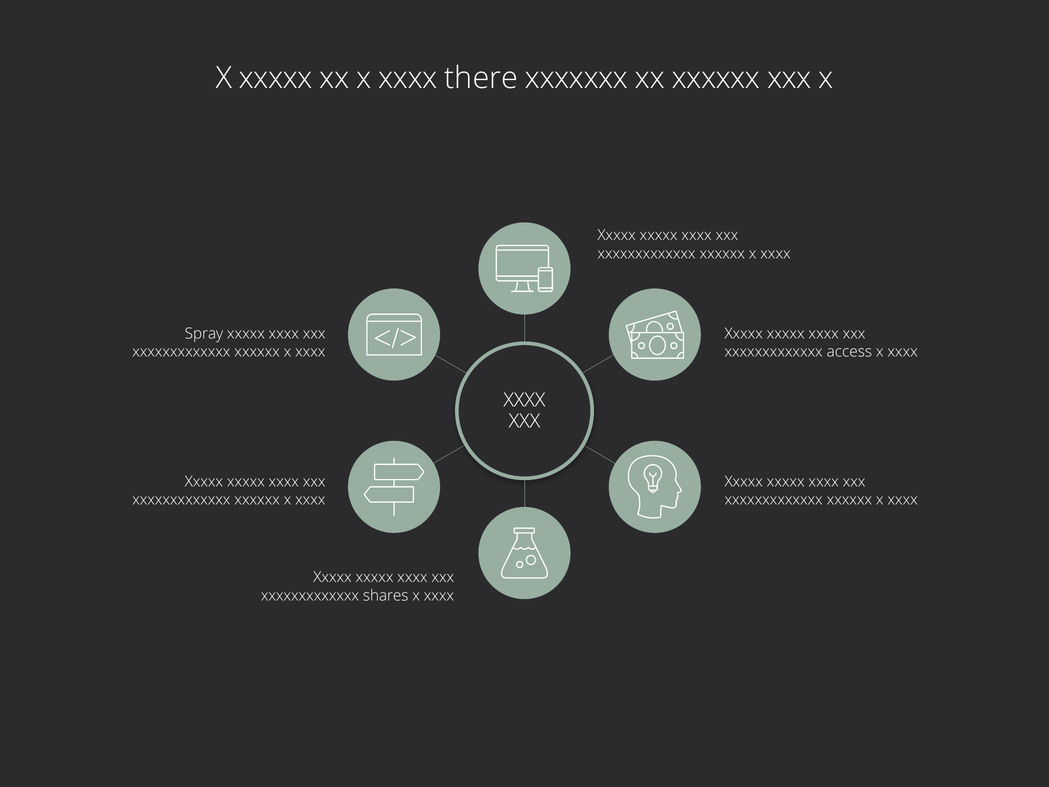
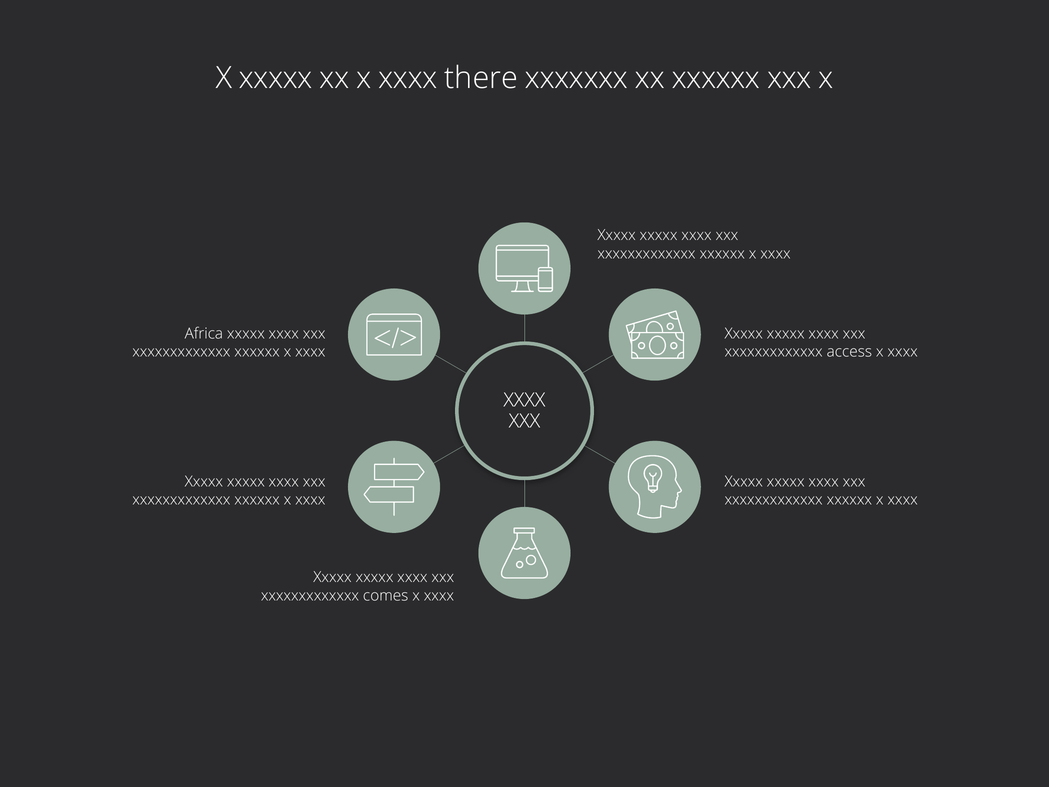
Spray: Spray -> Africa (204, 333)
shares: shares -> comes (386, 595)
